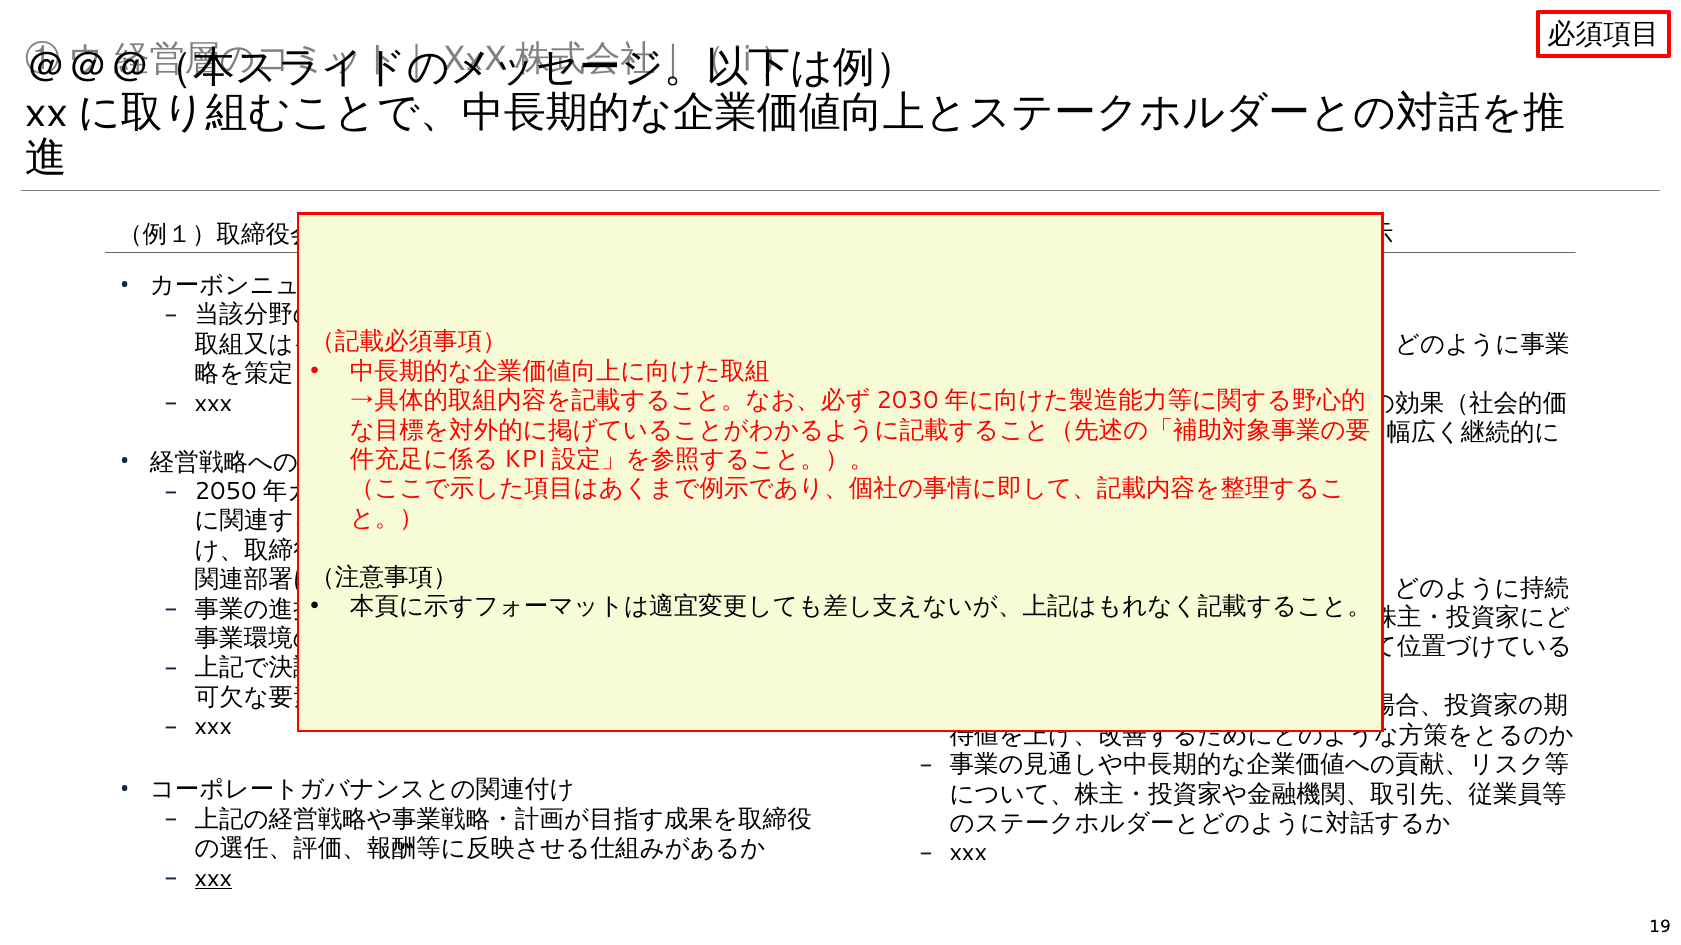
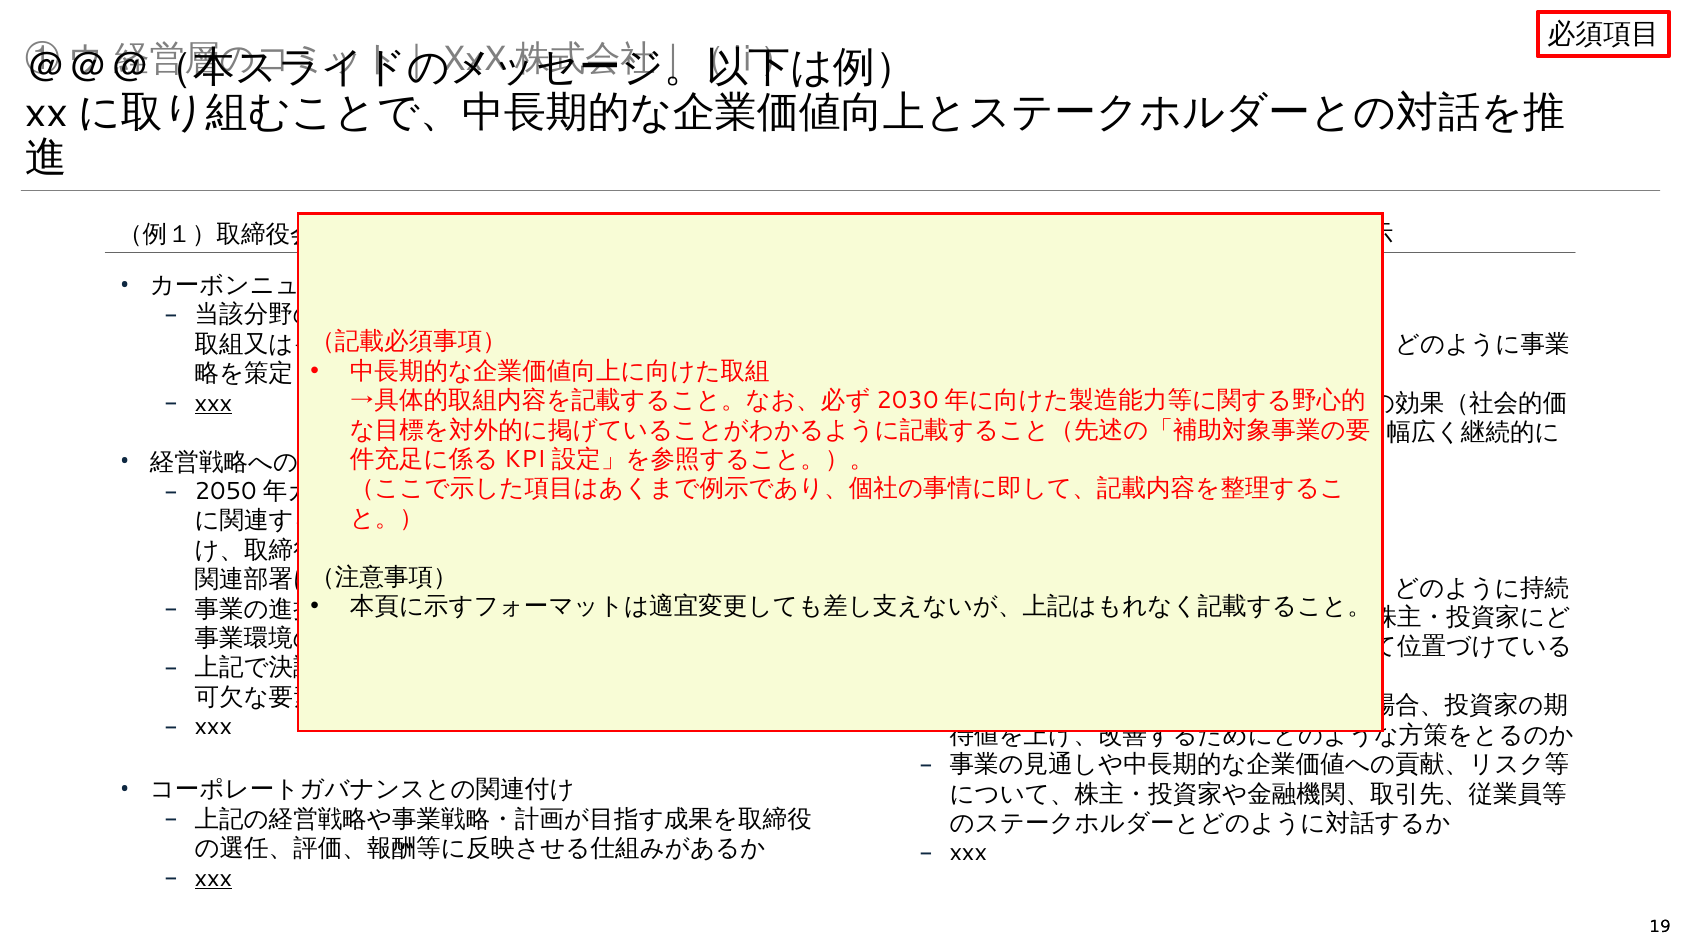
xxx underline: none -> present (213, 403)
